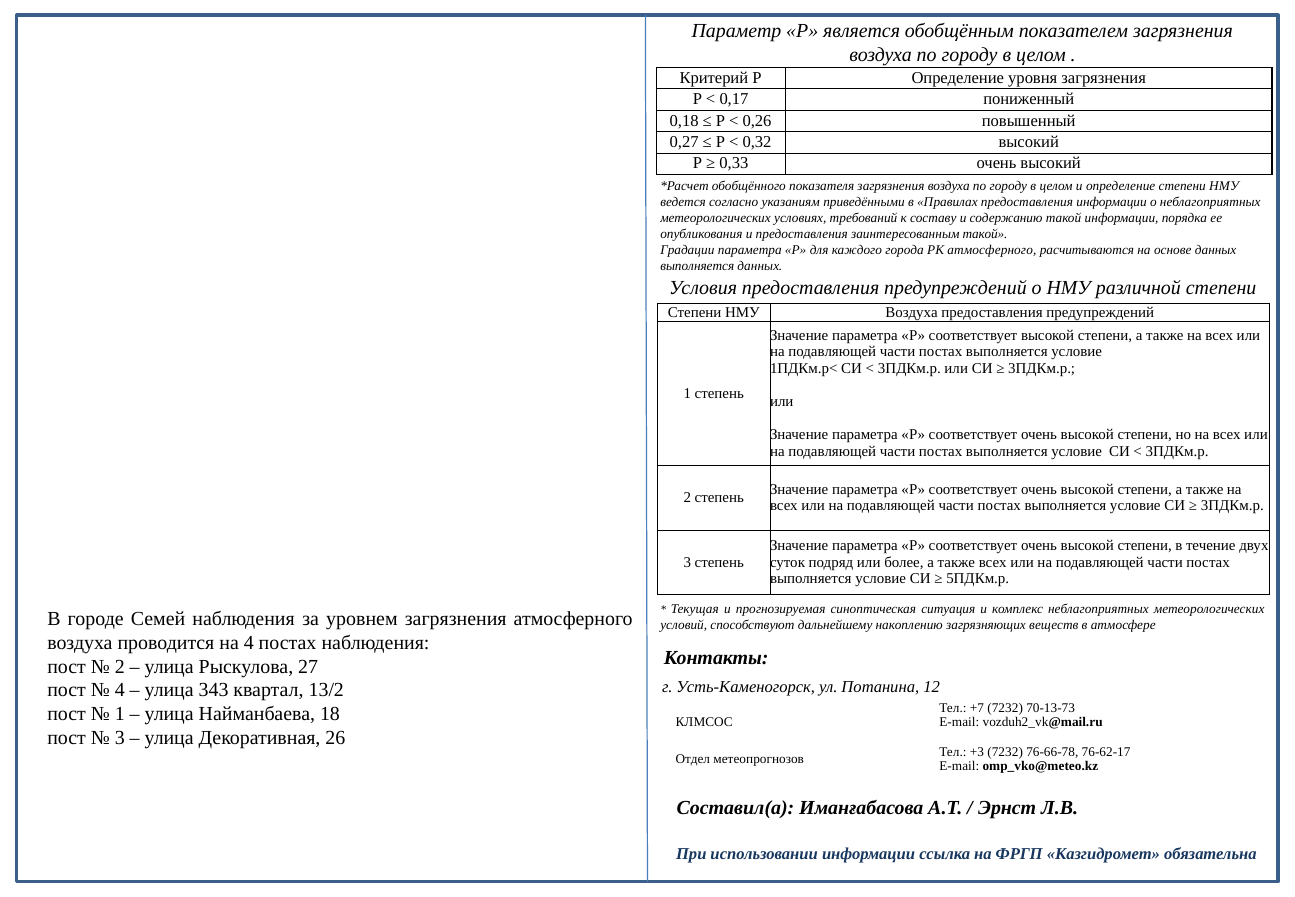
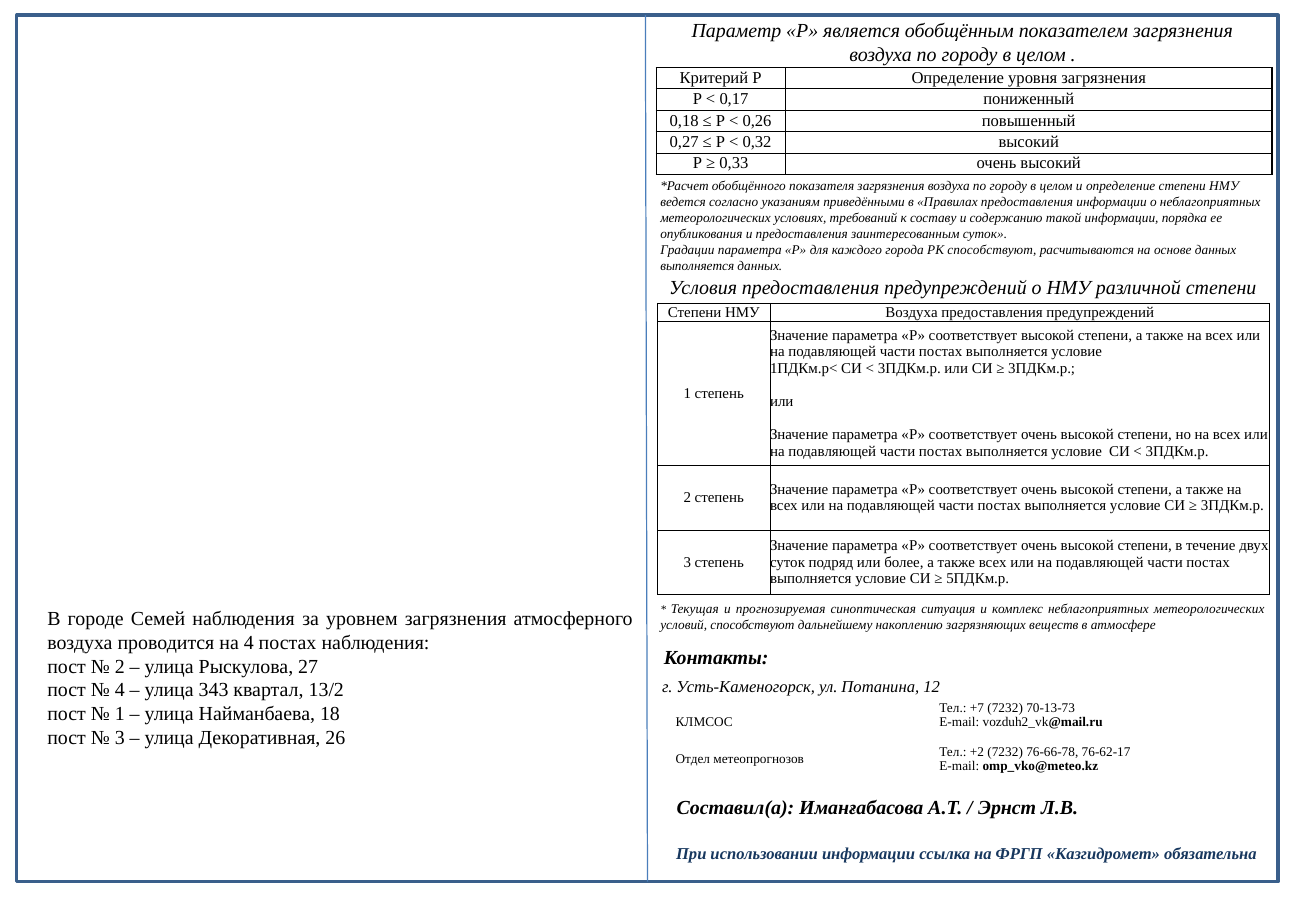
заинтересованным такой: такой -> суток (985, 234)
РК атмосферного: атмосферного -> способствуют (992, 250)
+3: +3 -> +2 (977, 751)
